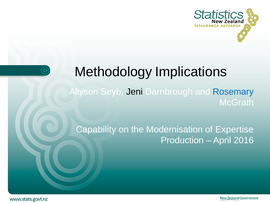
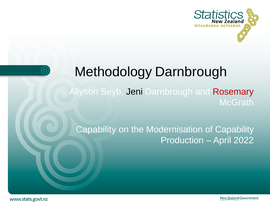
Methodology Implications: Implications -> Darnbrough (191, 72)
Rosemary colour: blue -> red (233, 91)
of Expertise: Expertise -> Capability (235, 129)
2016: 2016 -> 2022 (244, 140)
